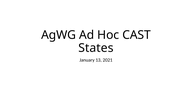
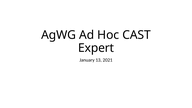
States: States -> Expert (96, 48)
